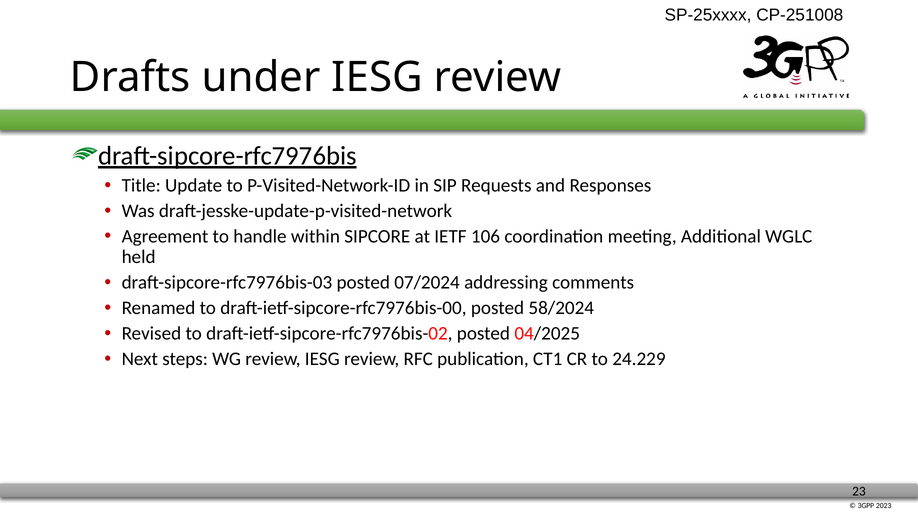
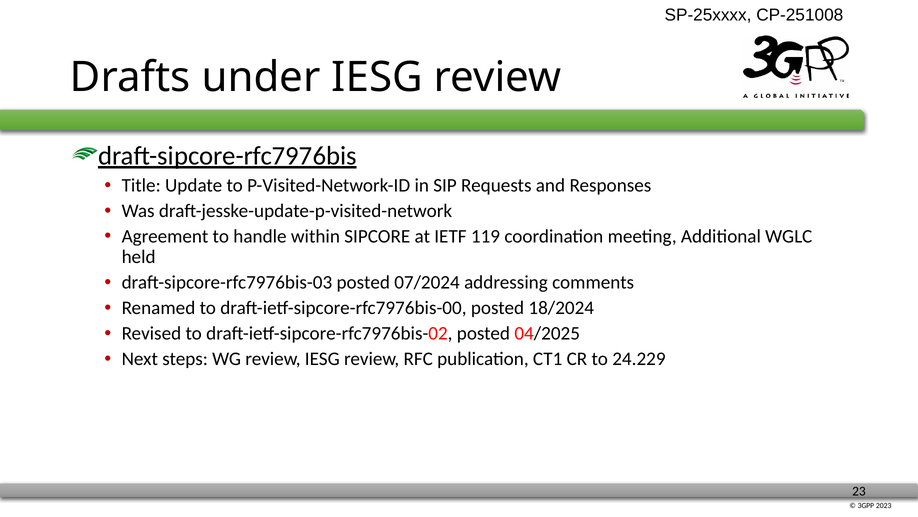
106: 106 -> 119 (486, 236)
58/2024: 58/2024 -> 18/2024 (561, 308)
